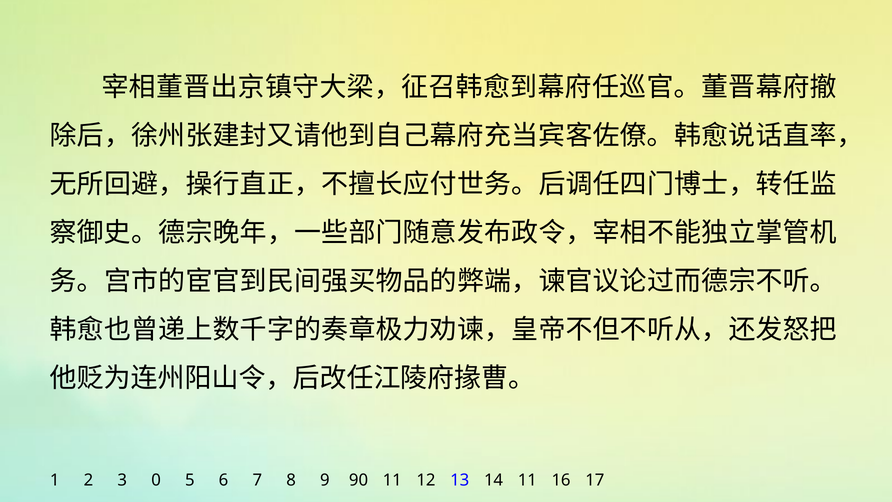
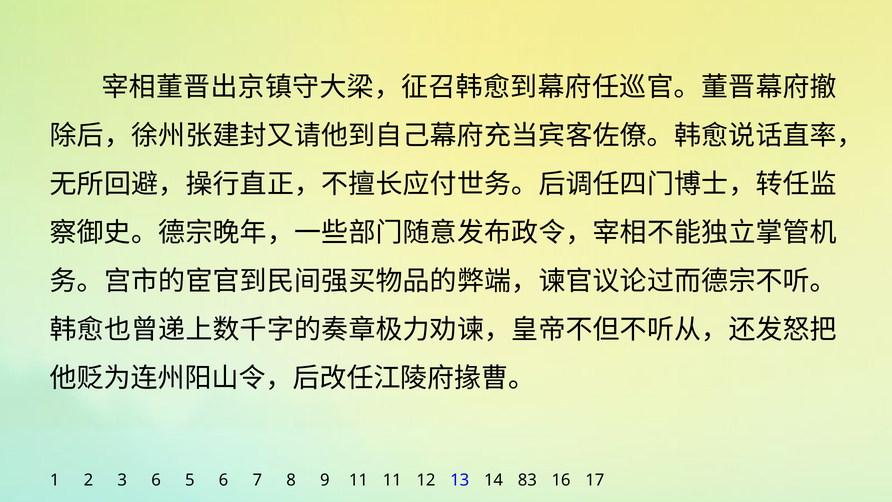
3 0: 0 -> 6 (156, 480)
9 90: 90 -> 11 (359, 480)
14 11: 11 -> 83 (527, 480)
